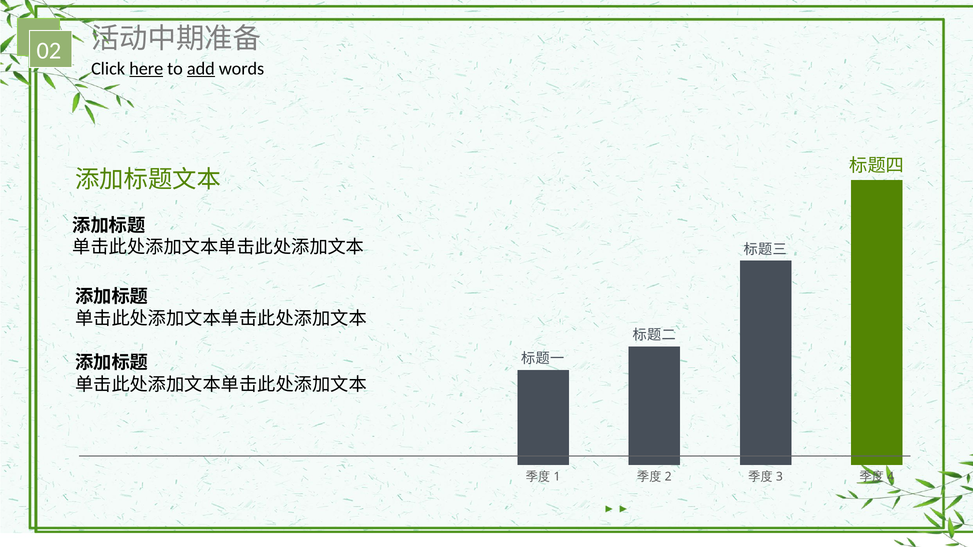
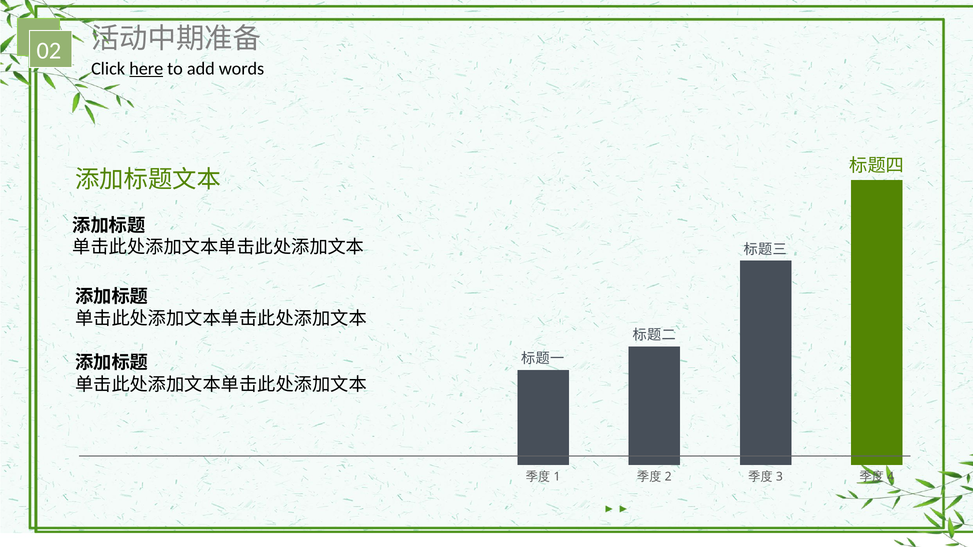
add underline: present -> none (201, 69)
